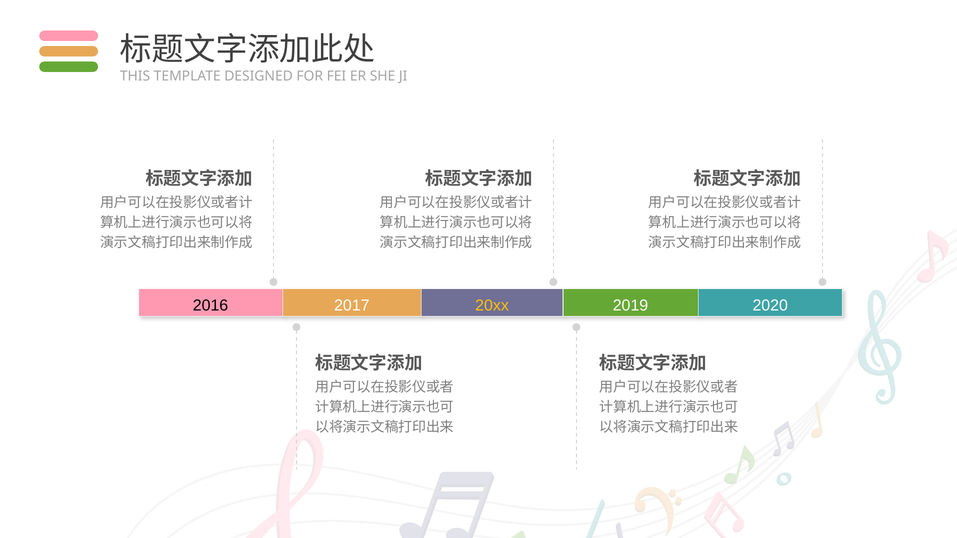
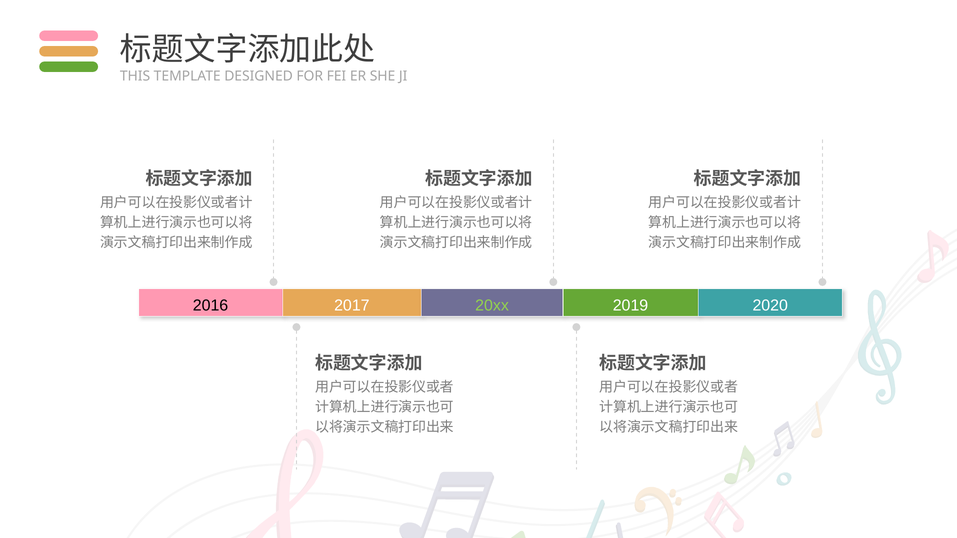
20xx colour: yellow -> light green (492, 306)
